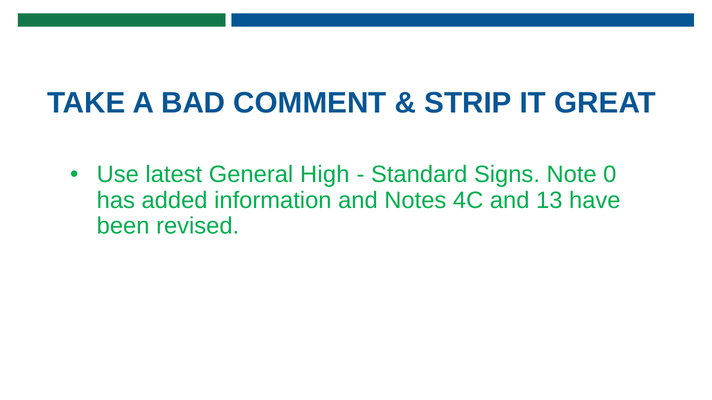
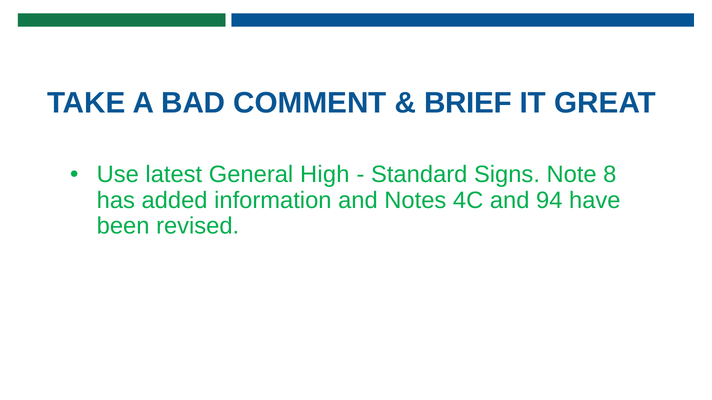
STRIP: STRIP -> BRIEF (468, 103)
0: 0 -> 8 (610, 175)
13: 13 -> 94 (549, 200)
